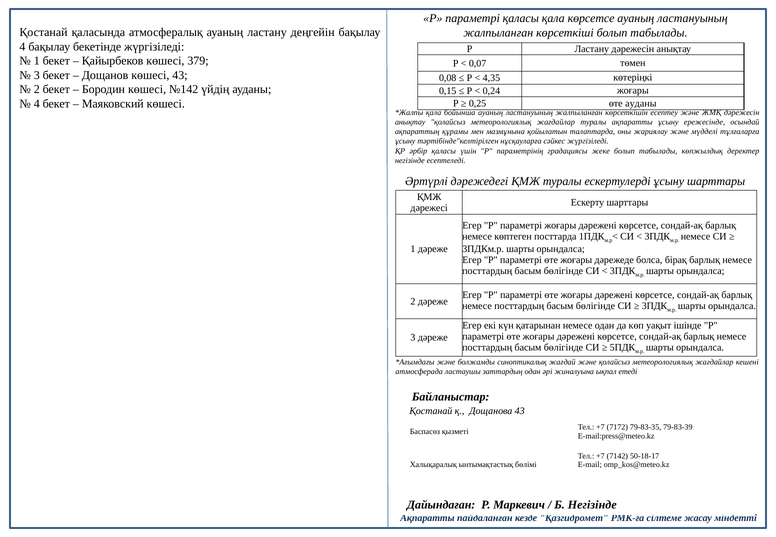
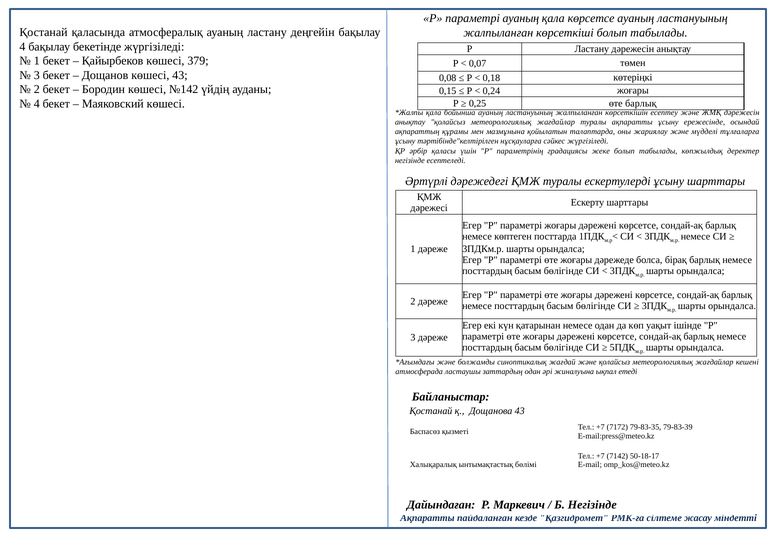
параметрі қаласы: қаласы -> ауаның (521, 18)
4,35: 4,35 -> 0,18 (491, 78)
өте ауданы: ауданы -> барлық (641, 103)
